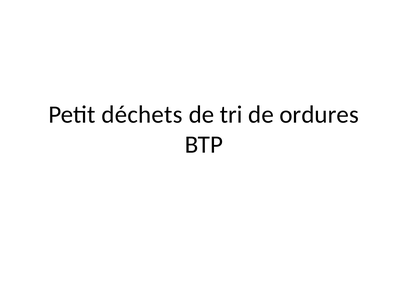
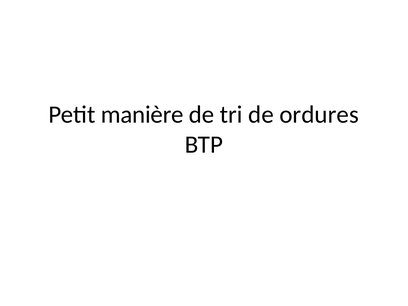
déchets: déchets -> manière (142, 115)
